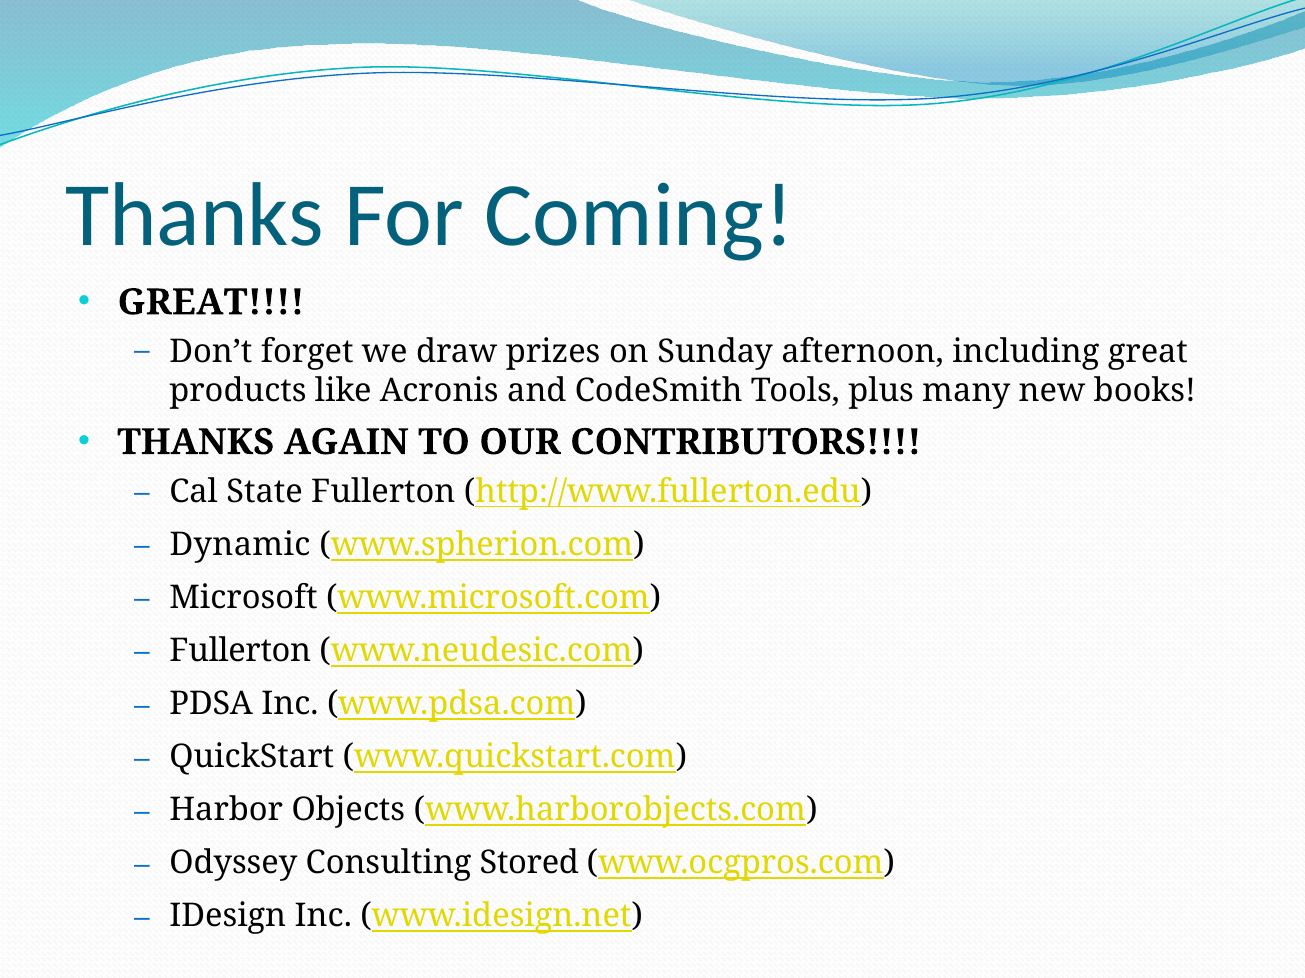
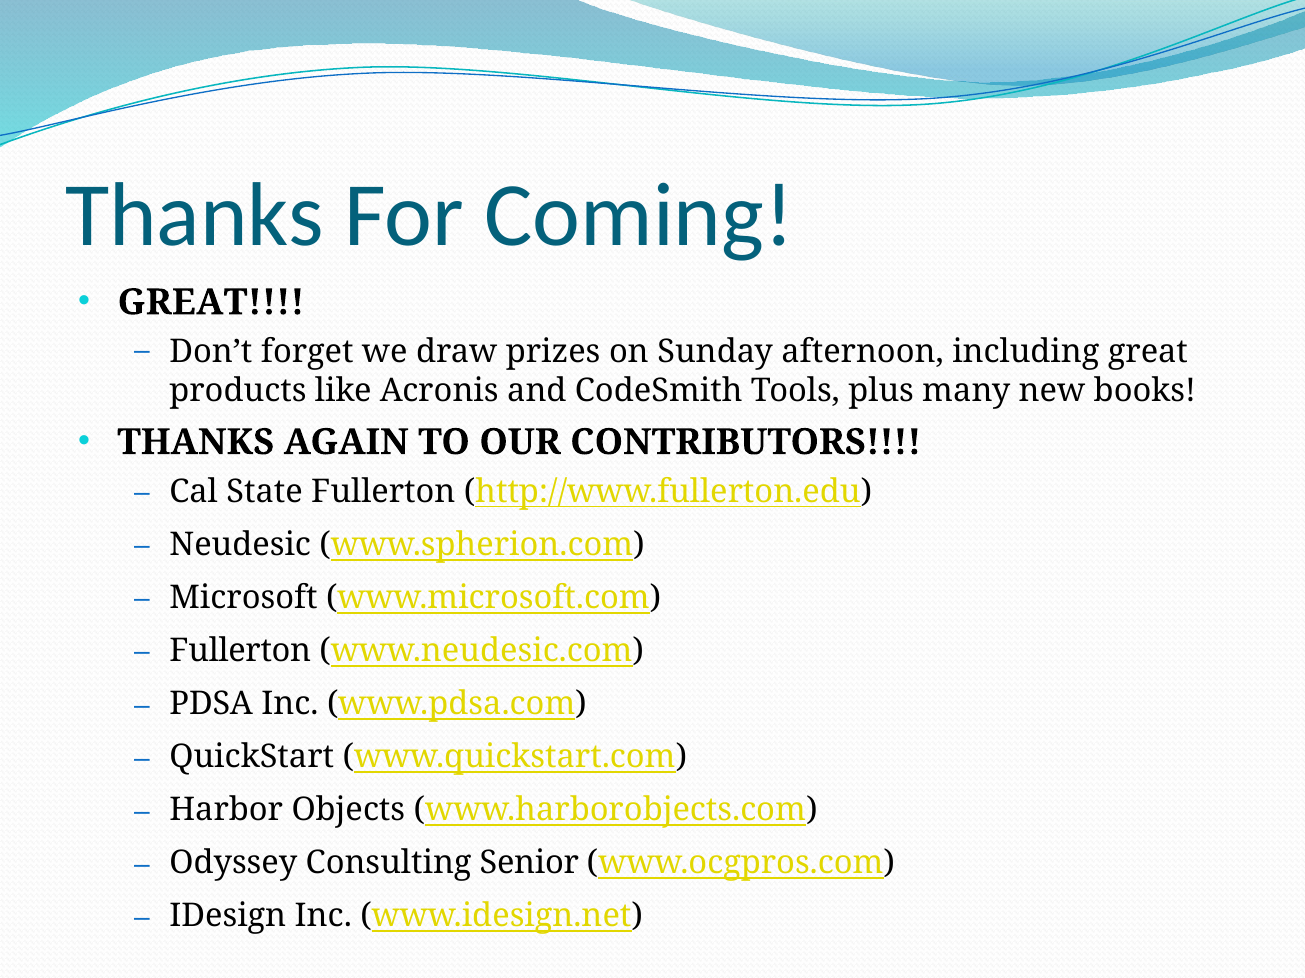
Dynamic: Dynamic -> Neudesic (240, 545)
Stored: Stored -> Senior (529, 864)
